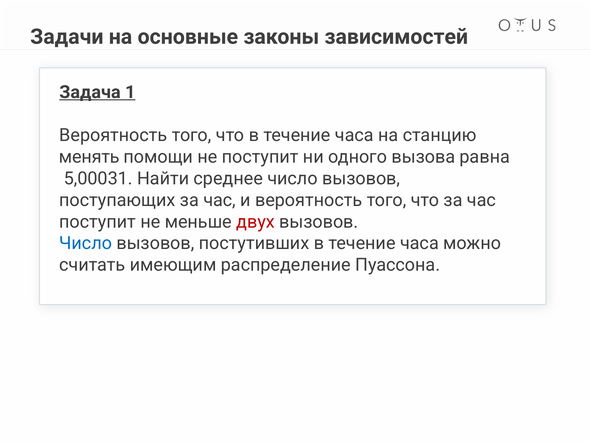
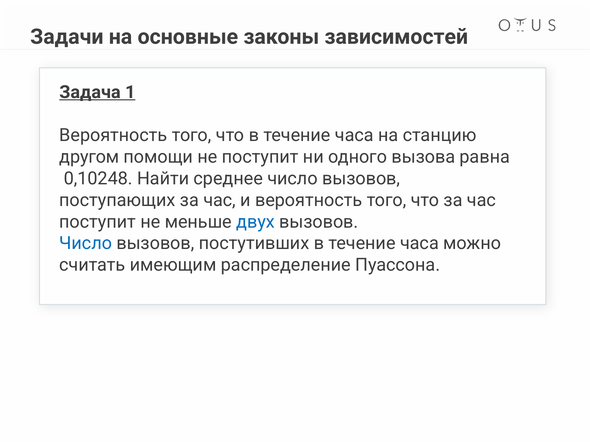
менять: менять -> другом (89, 157)
5,00031: 5,00031 -> 0,10248 (98, 179)
двух colour: red -> blue (256, 222)
